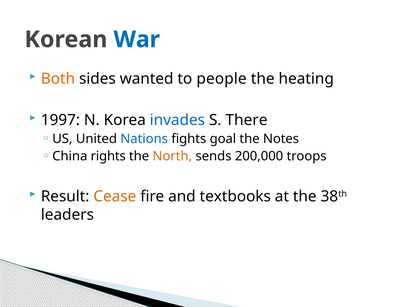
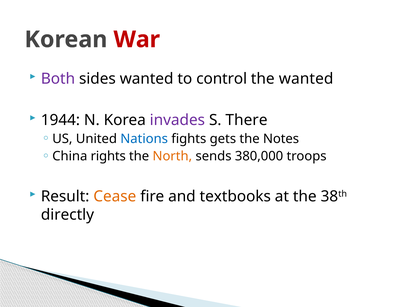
War colour: blue -> red (137, 39)
Both colour: orange -> purple (58, 79)
people: people -> control (222, 79)
the heating: heating -> wanted (306, 79)
1997: 1997 -> 1944 (60, 120)
invades colour: blue -> purple (177, 120)
goal: goal -> gets (223, 139)
200,000: 200,000 -> 380,000 (259, 156)
leaders: leaders -> directly (67, 215)
